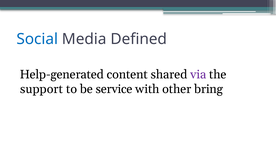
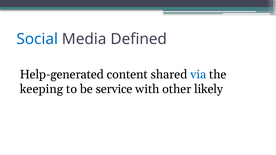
via colour: purple -> blue (198, 75)
support: support -> keeping (41, 89)
bring: bring -> likely (209, 89)
